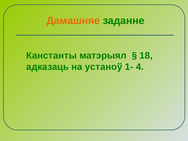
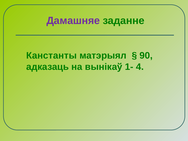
Дамашняе colour: orange -> purple (73, 21)
18: 18 -> 90 (146, 56)
устаноў: устаноў -> вынікаў (104, 67)
